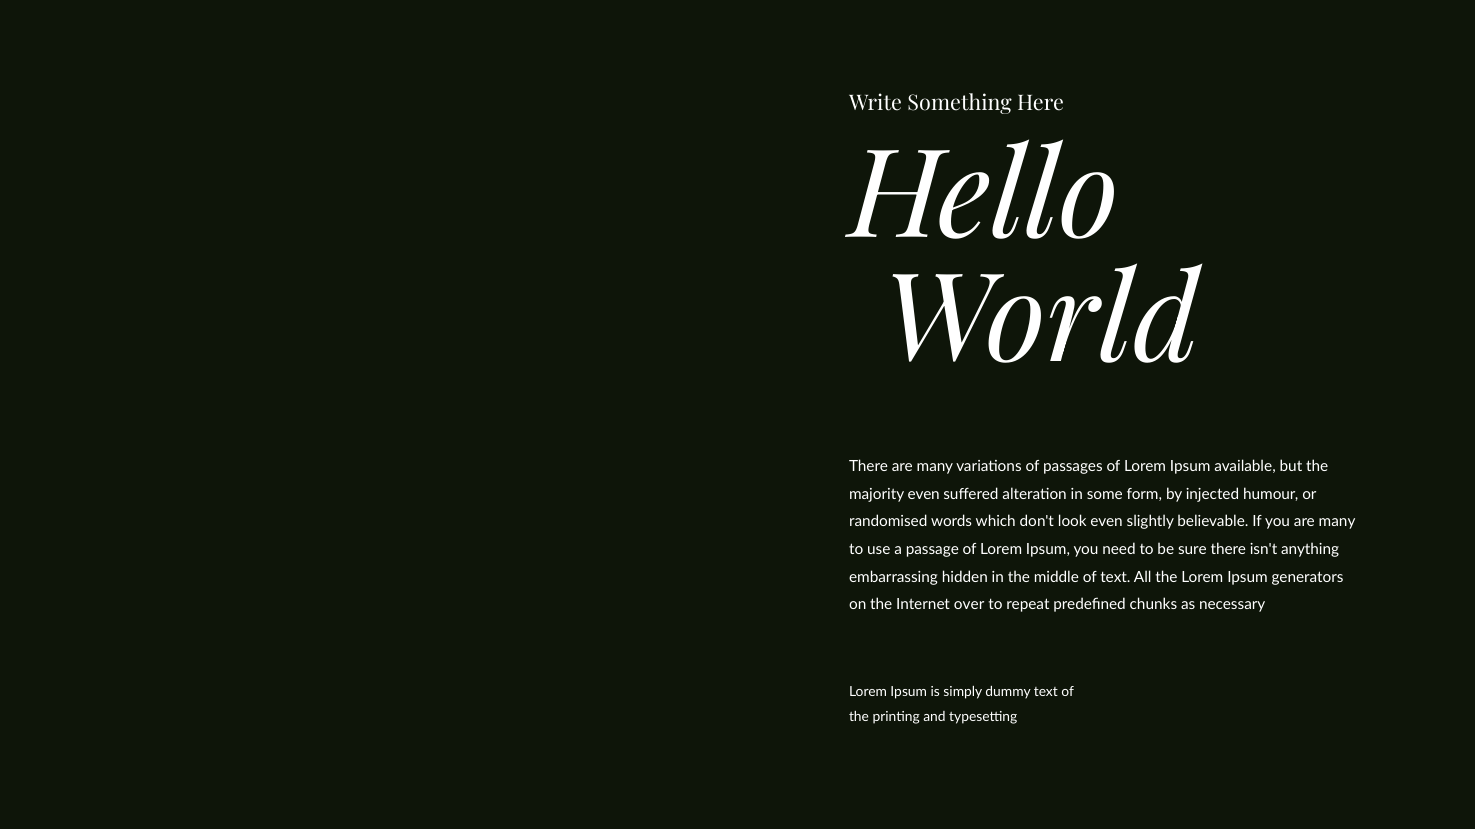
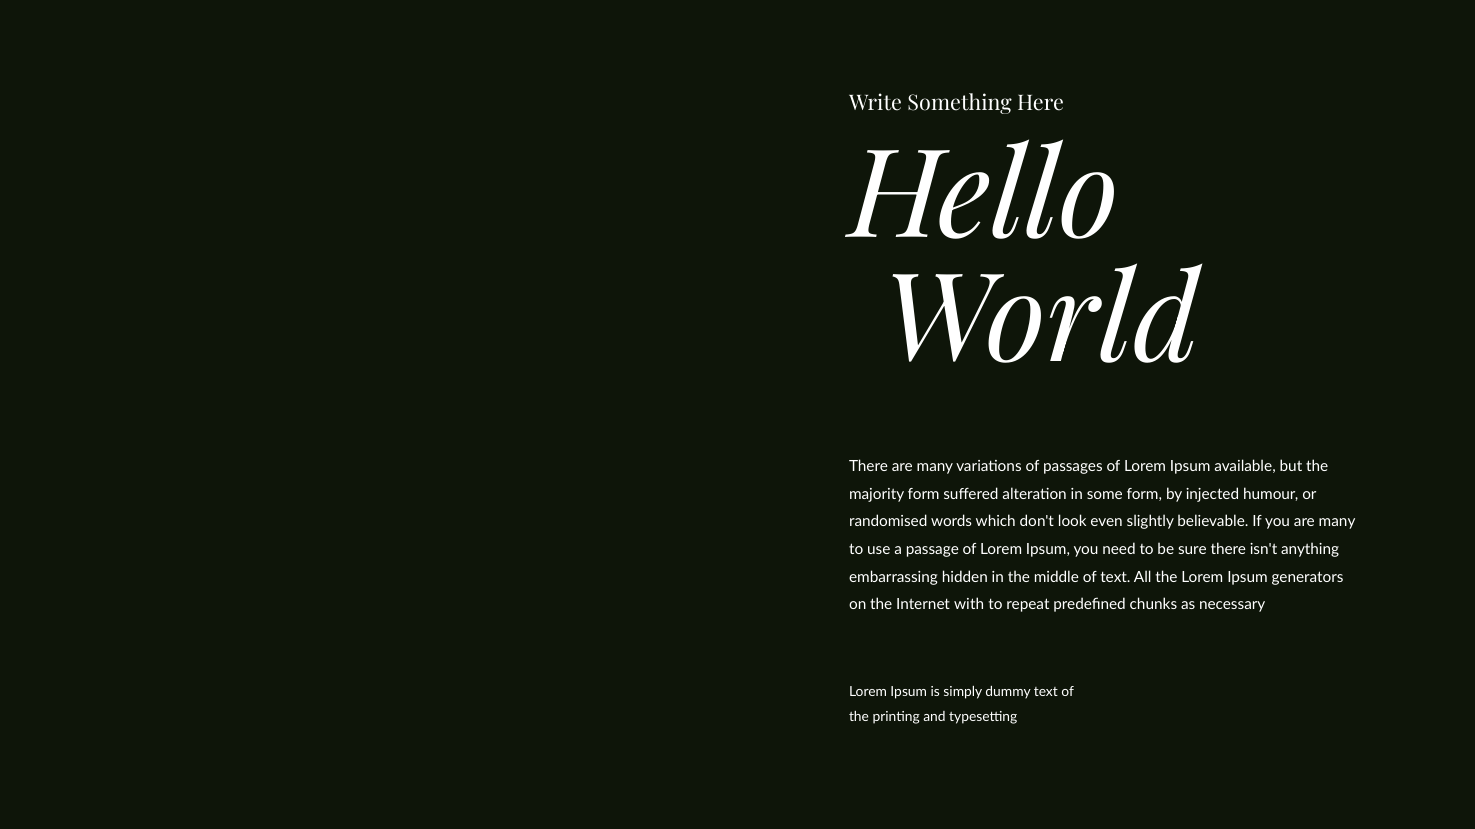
majority even: even -> form (924, 494)
over: over -> with (969, 605)
